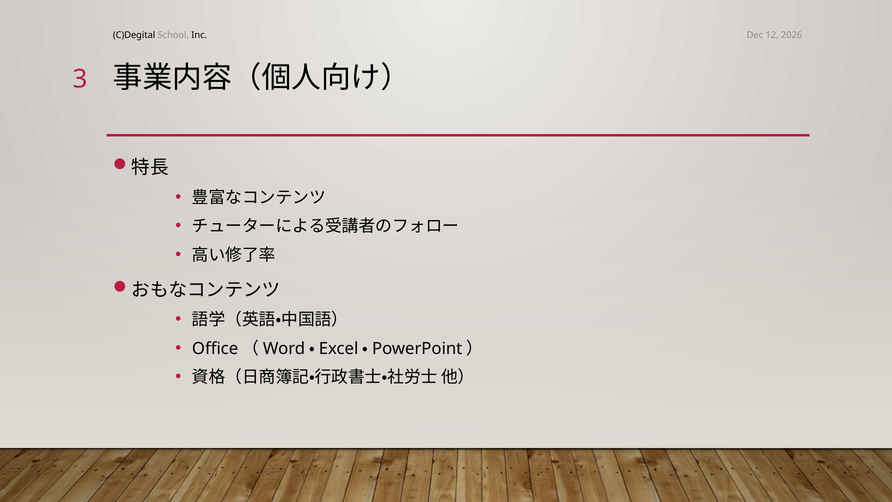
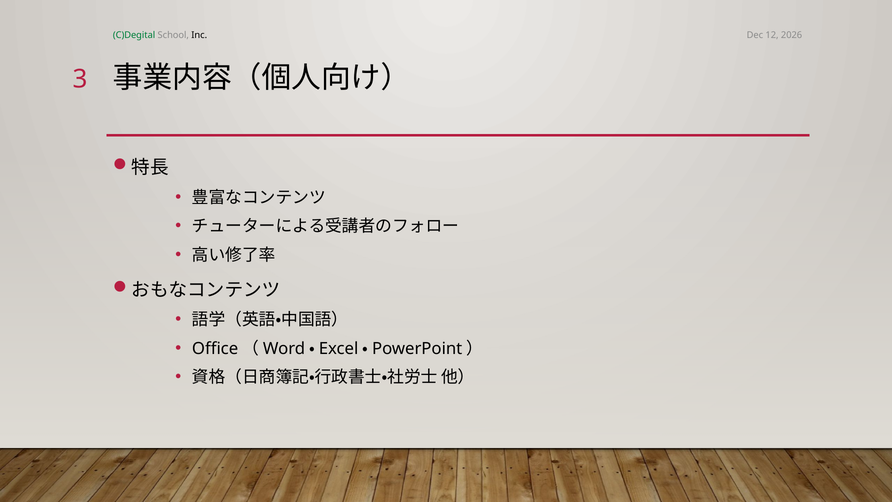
C)Degital colour: black -> green (134, 35)
